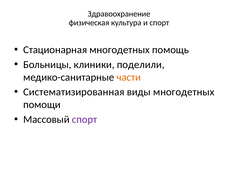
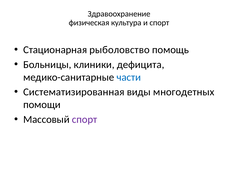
Стационарная многодетных: многодетных -> рыболовство (120, 50)
поделили: поделили -> дефицита (141, 65)
части colour: orange -> blue (129, 77)
